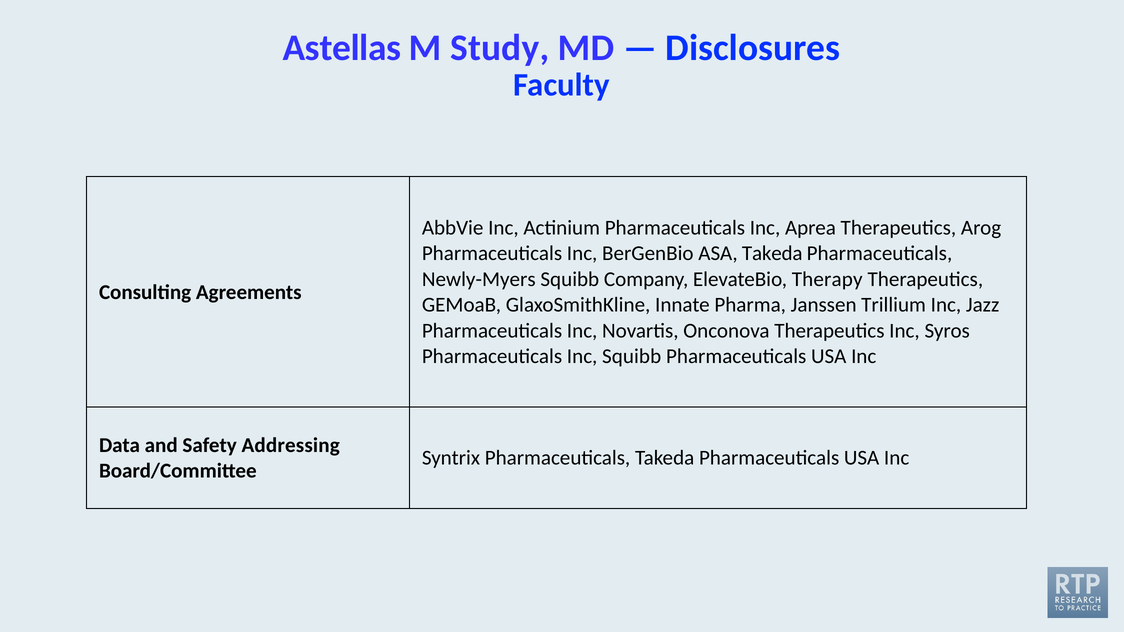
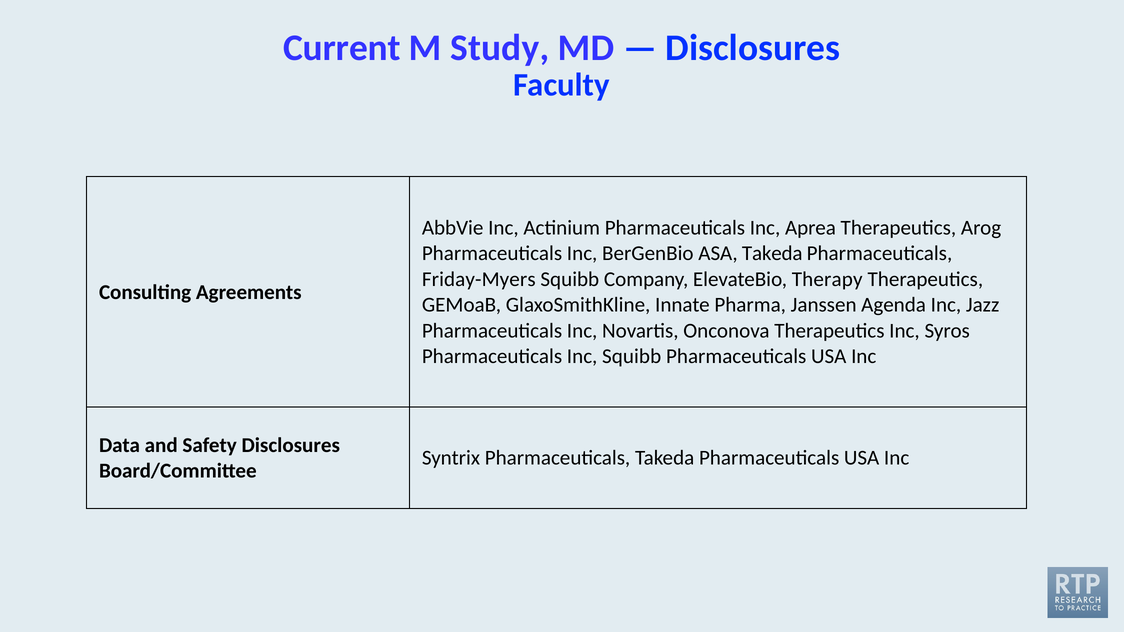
Astellas: Astellas -> Current (342, 48)
Newly-Myers: Newly-Myers -> Friday-Myers (479, 279)
Trillium: Trillium -> Agenda (894, 305)
Safety Addressing: Addressing -> Disclosures (291, 445)
